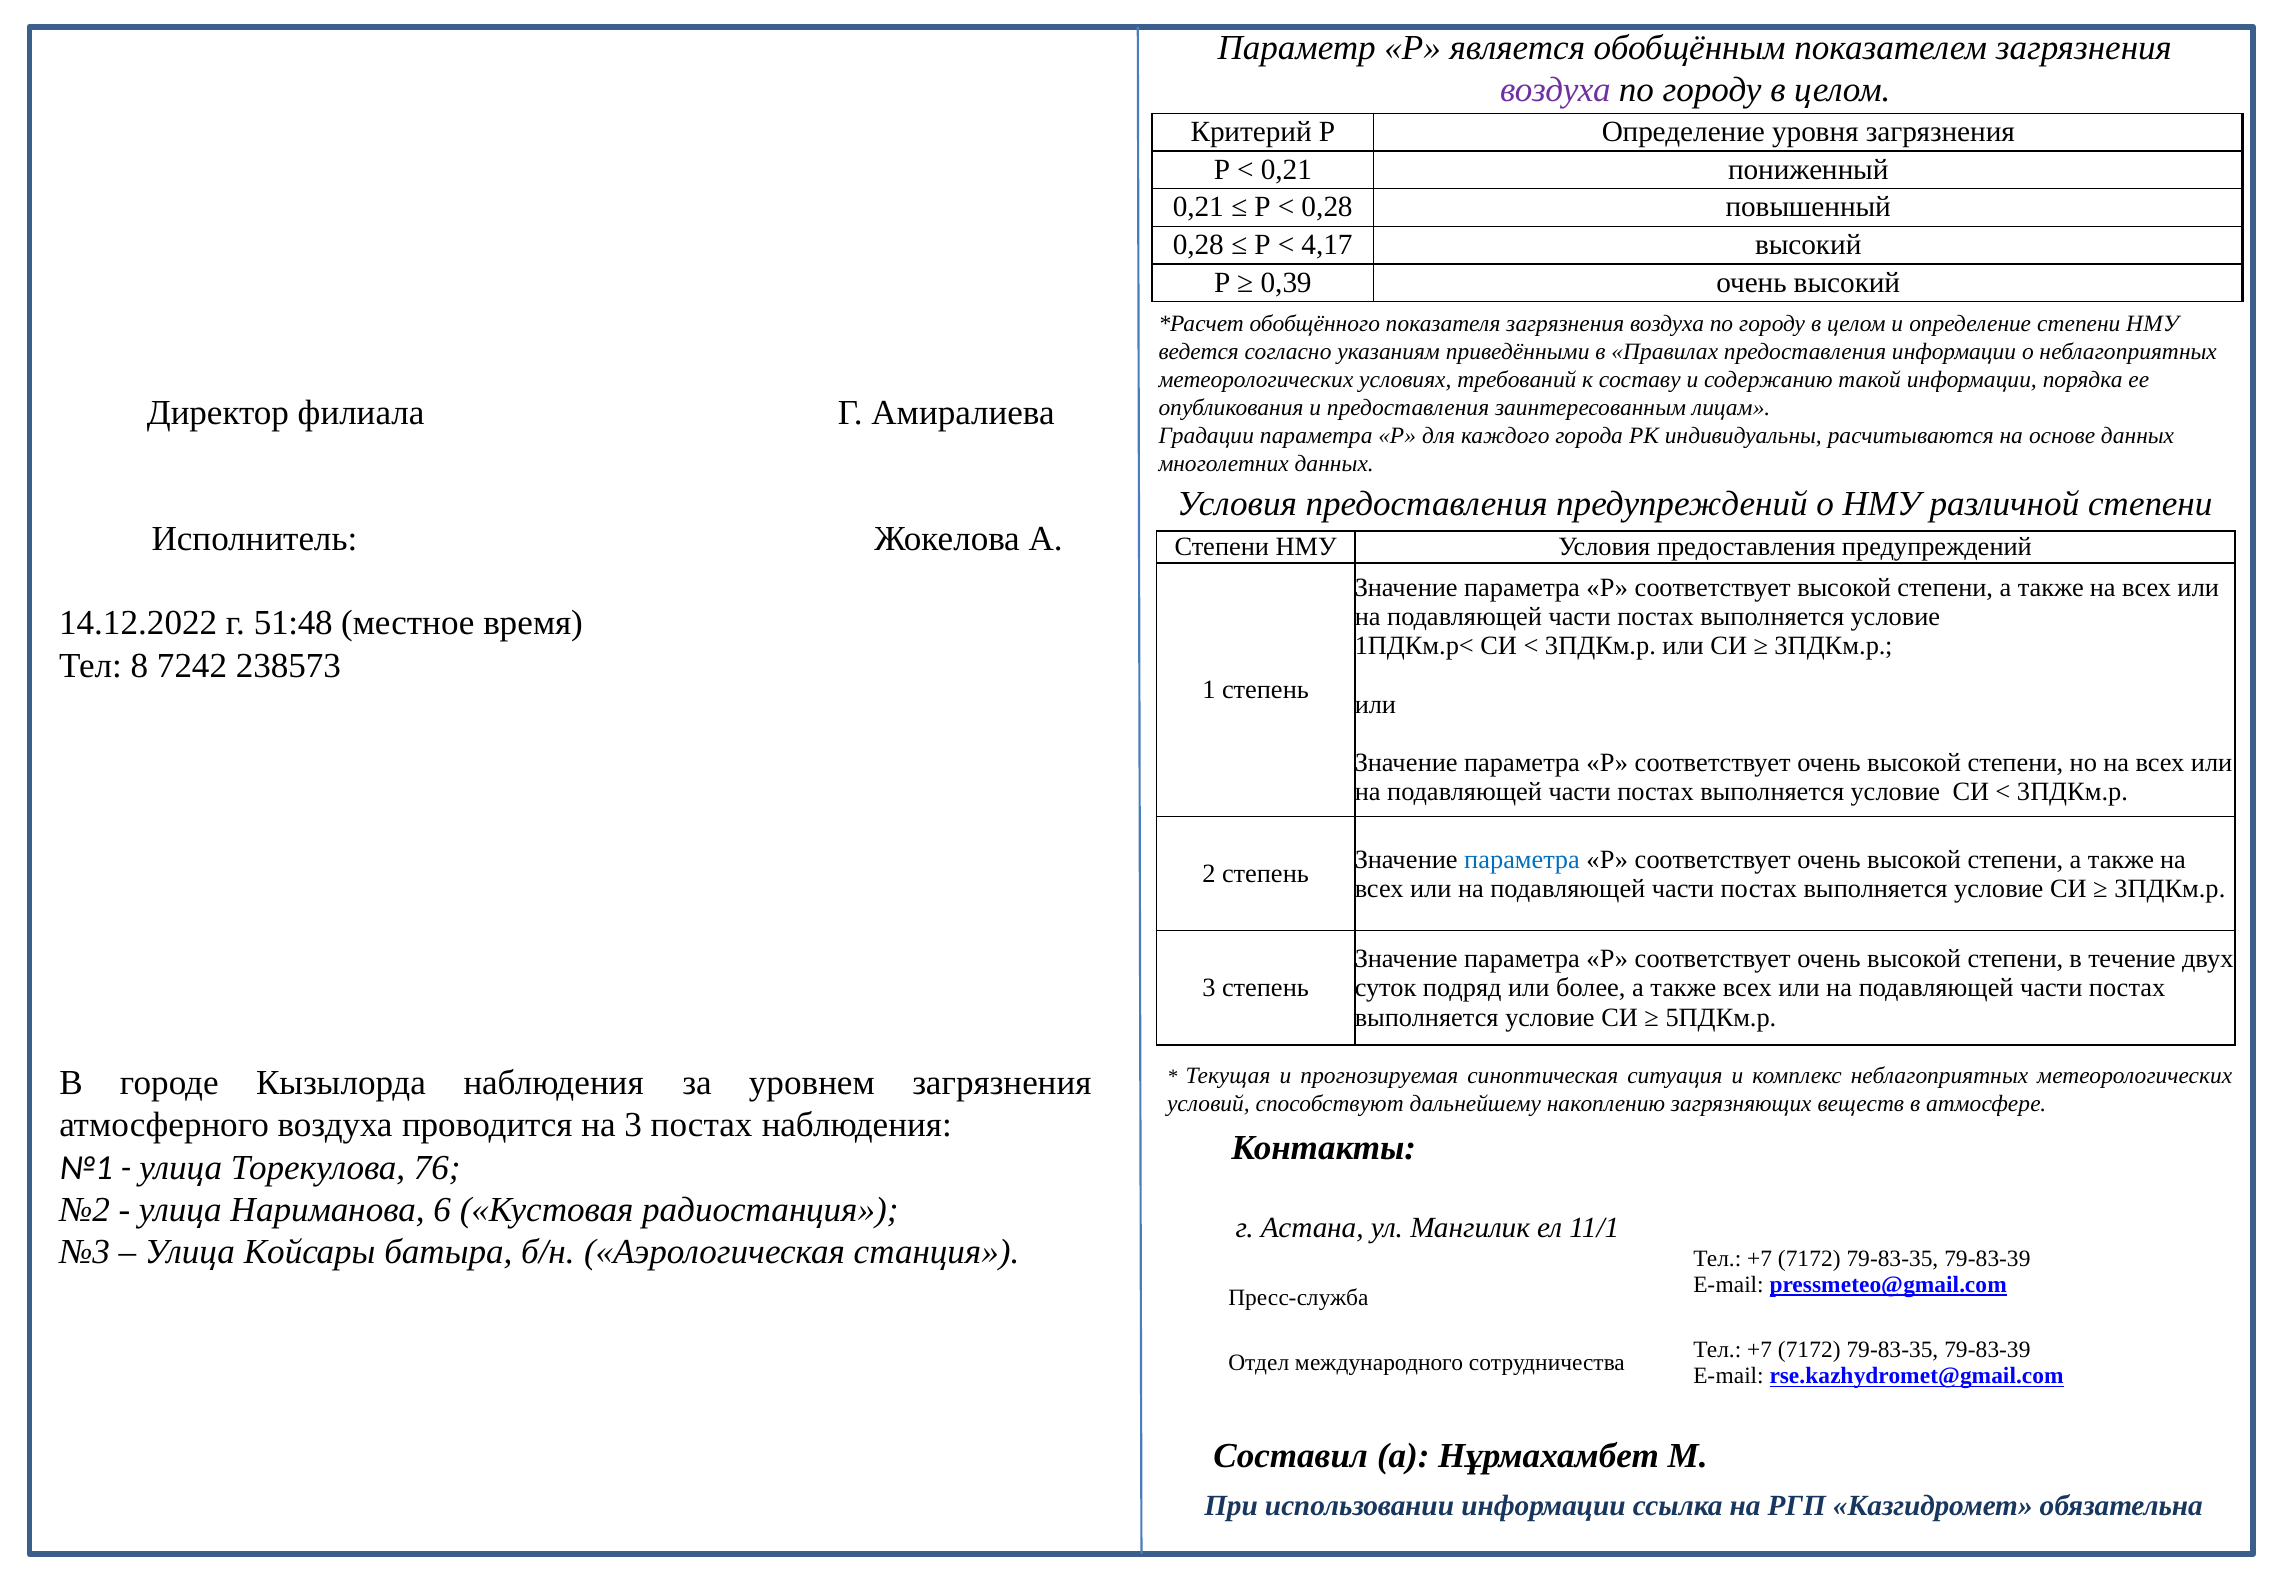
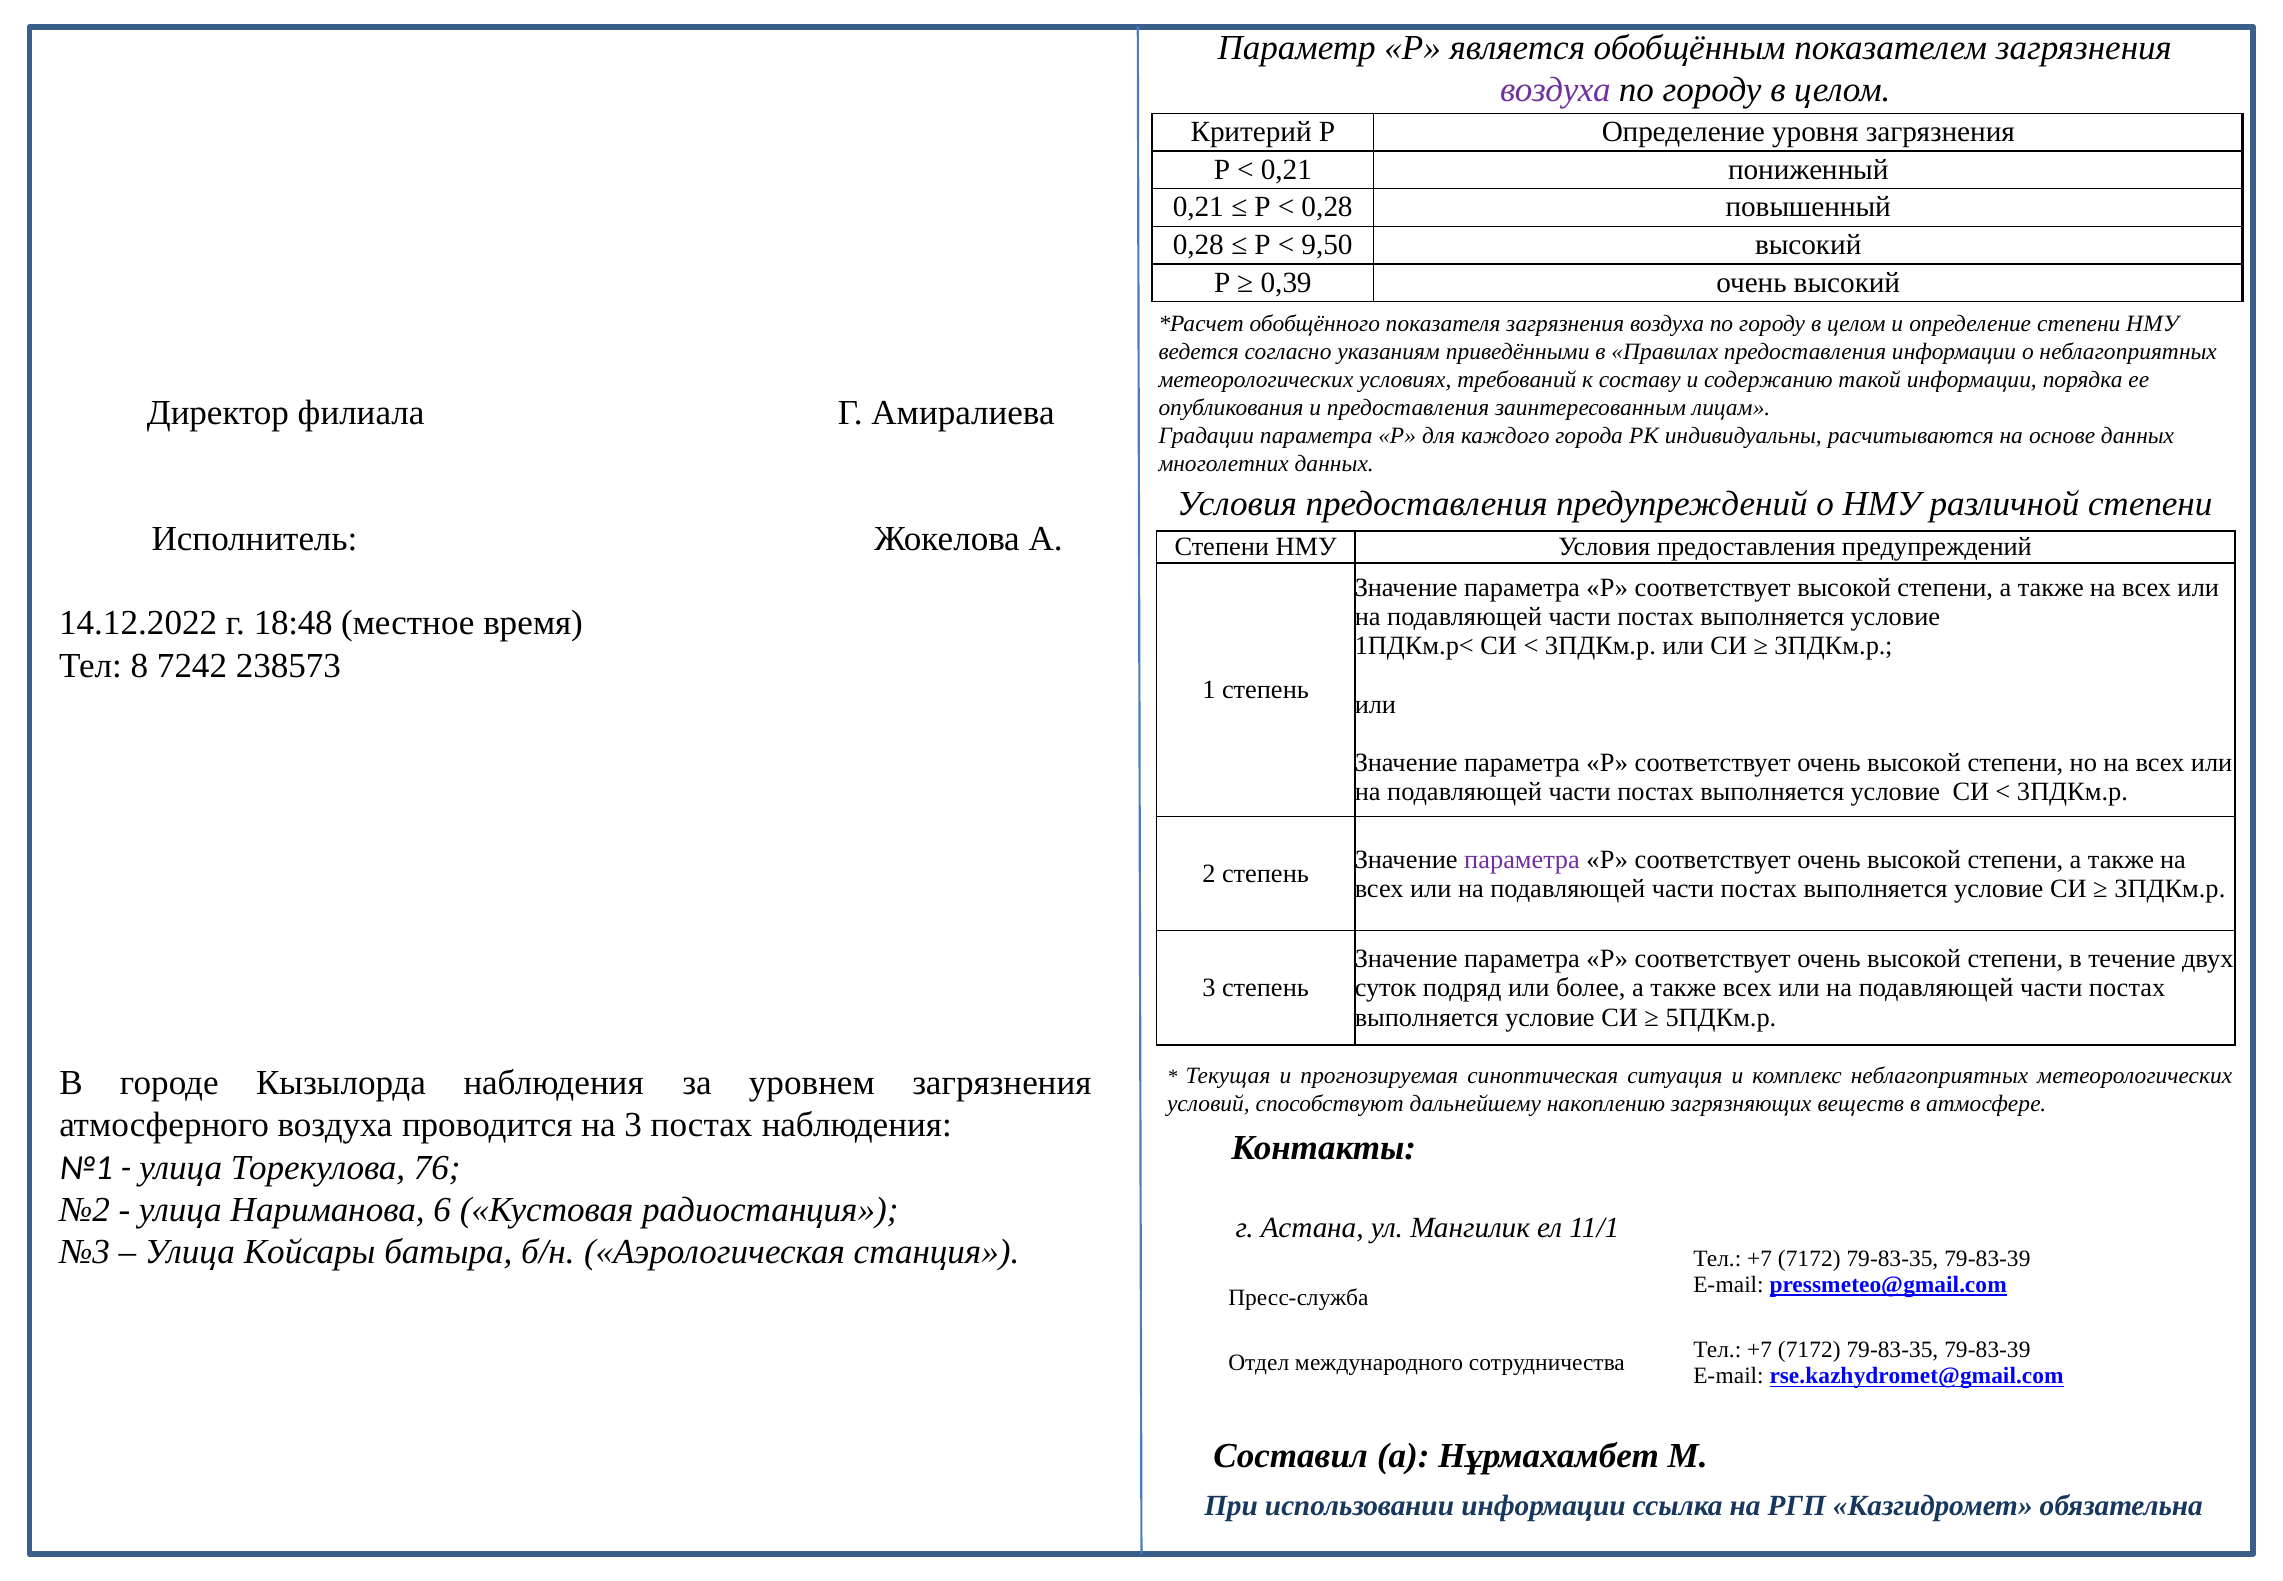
4,17: 4,17 -> 9,50 (1327, 245)
51:48: 51:48 -> 18:48 (293, 623)
параметра colour: blue -> purple (1522, 859)
